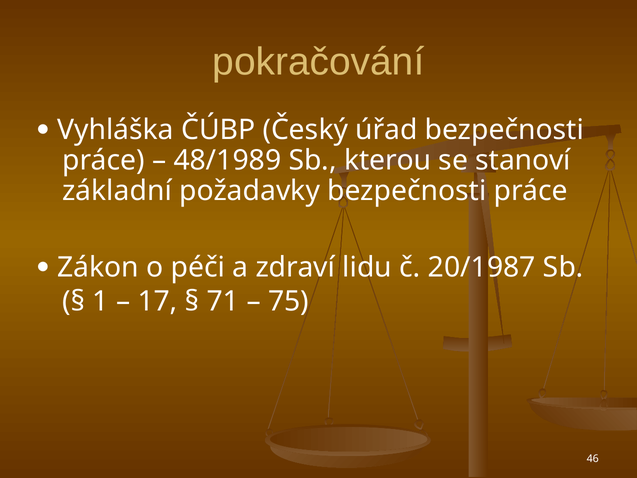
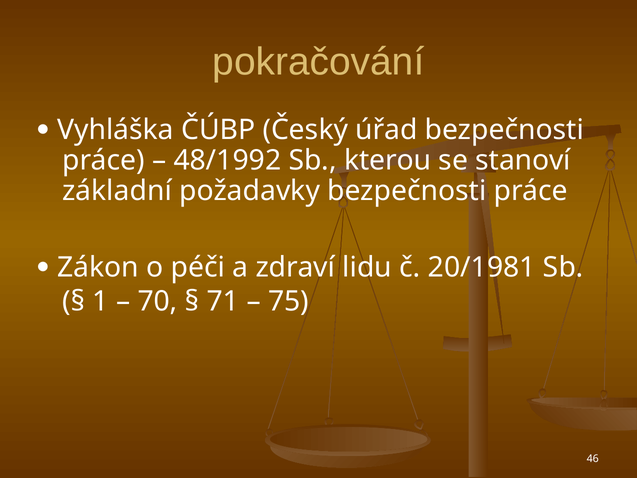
48/1989: 48/1989 -> 48/1992 (227, 160)
20/1987: 20/1987 -> 20/1981 (482, 267)
17: 17 -> 70 (158, 301)
